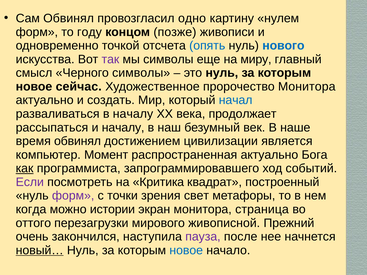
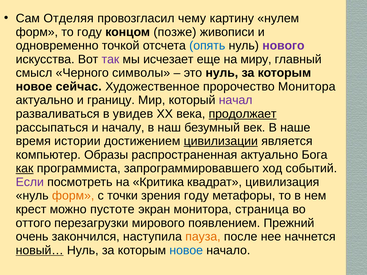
Сам Обвинял: Обвинял -> Отделяя (69, 18)
одно: одно -> чему (192, 18)
нового colour: blue -> purple (283, 46)
мы символы: символы -> исчезает (168, 59)
создать: создать -> границу (111, 100)
начал colour: blue -> purple (236, 100)
в началу: началу -> увидев (133, 114)
продолжает underline: none -> present (243, 114)
время обвинял: обвинял -> истории (77, 141)
цивилизации underline: none -> present (221, 141)
Момент: Момент -> Образы (106, 155)
построенный: построенный -> цивилизация (282, 182)
форм colour: purple -> orange (73, 196)
зрения свет: свет -> году (196, 196)
когда: когда -> крест (31, 210)
истории: истории -> пустоте (112, 210)
живописной: живописной -> появлением (224, 223)
пауза colour: purple -> orange (203, 237)
